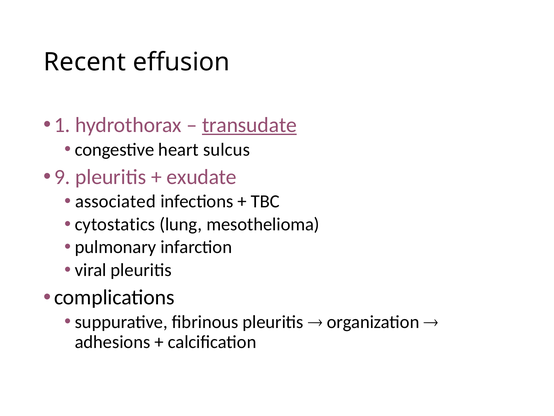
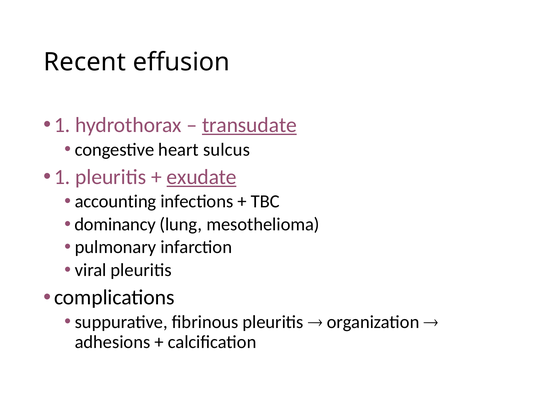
9: 9 -> 1 (62, 177)
exudate underline: none -> present (202, 177)
associated: associated -> accounting (116, 201)
cytostatics: cytostatics -> dominancy (115, 224)
